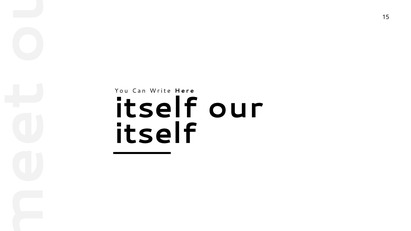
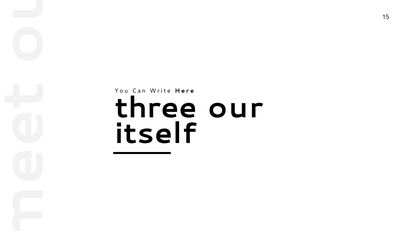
itself: itself -> three (156, 108)
